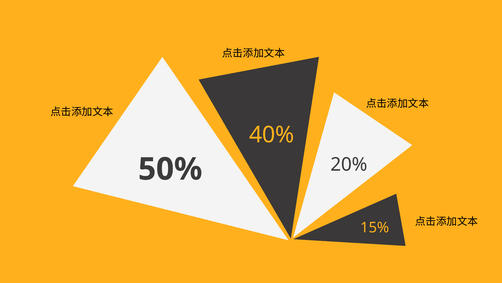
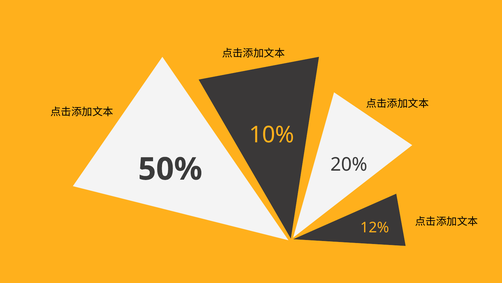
40%: 40% -> 10% (272, 135)
15%: 15% -> 12% (375, 227)
